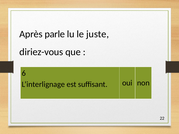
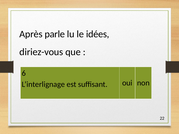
juste: juste -> idées (98, 34)
